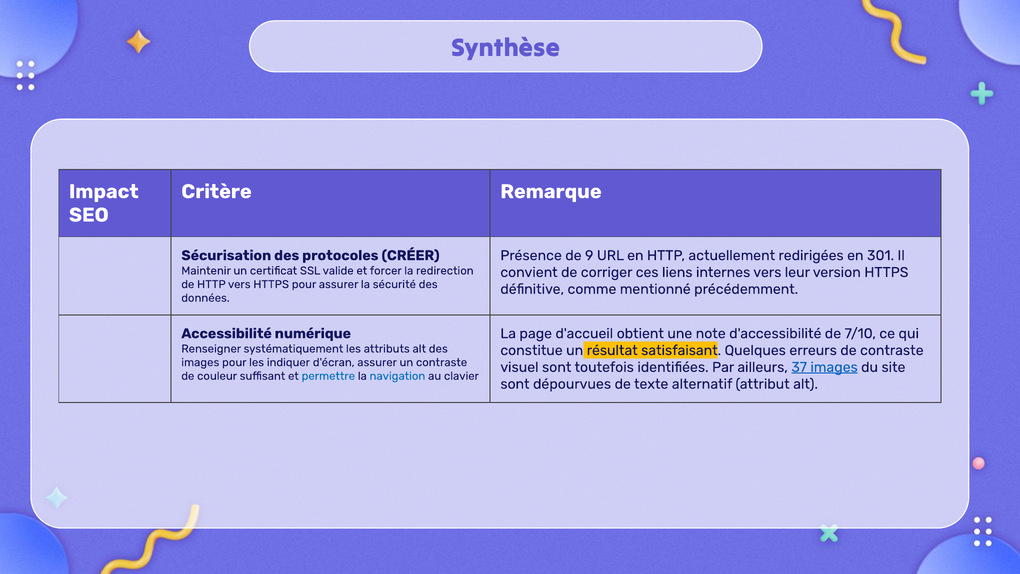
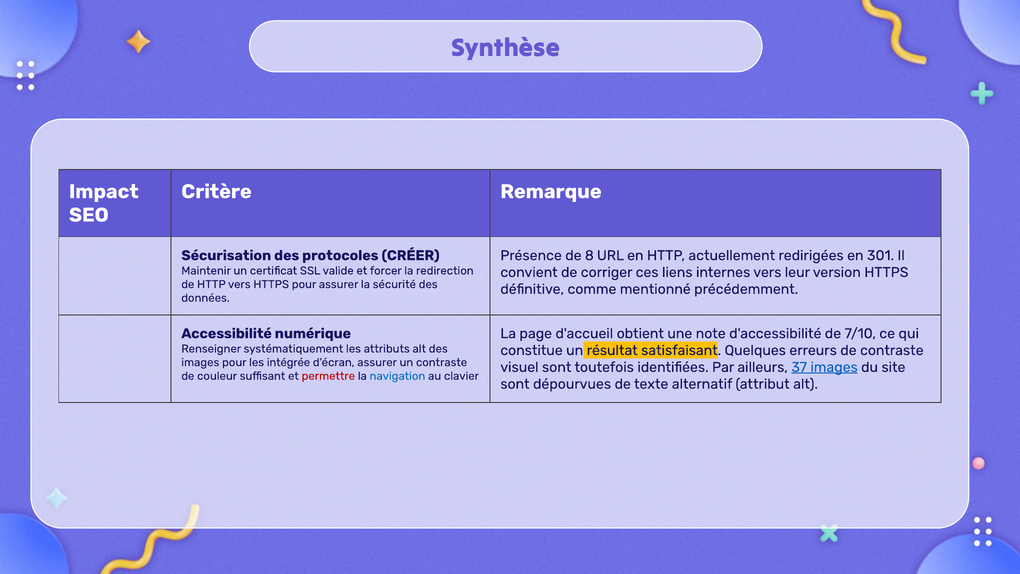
9: 9 -> 8 (589, 255)
indiquer: indiquer -> intégrée (288, 362)
permettre colour: blue -> red (328, 376)
